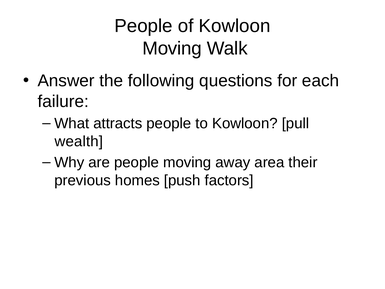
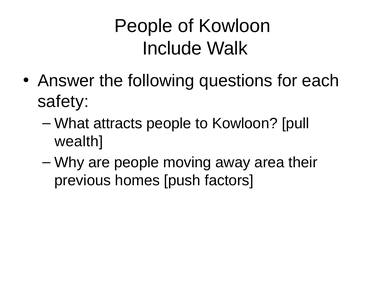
Moving: Moving -> Include (172, 48)
failure: failure -> safety (63, 101)
